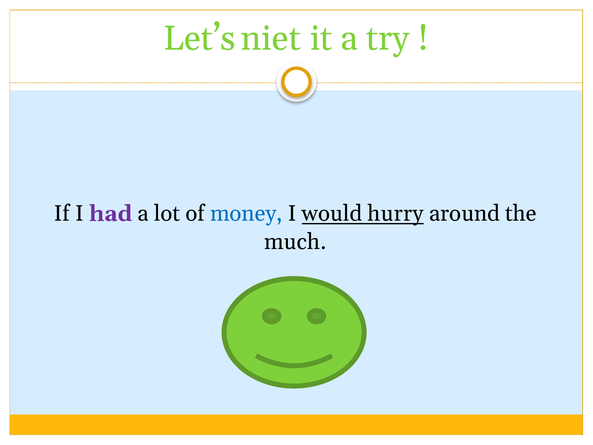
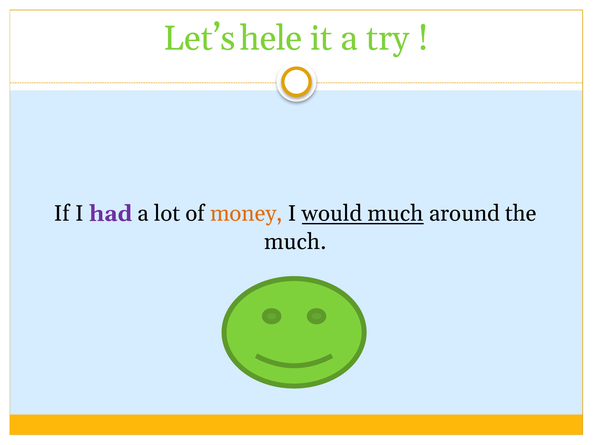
niet: niet -> hele (271, 38)
money colour: blue -> orange (246, 213)
would hurry: hurry -> much (396, 213)
